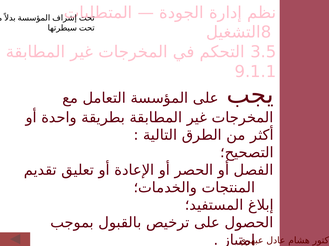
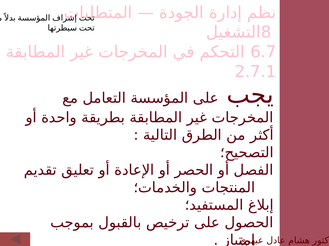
3.5: 3.5 -> 6.7 (263, 52)
9.1.1: 9.1.1 -> 2.7.1 (255, 72)
